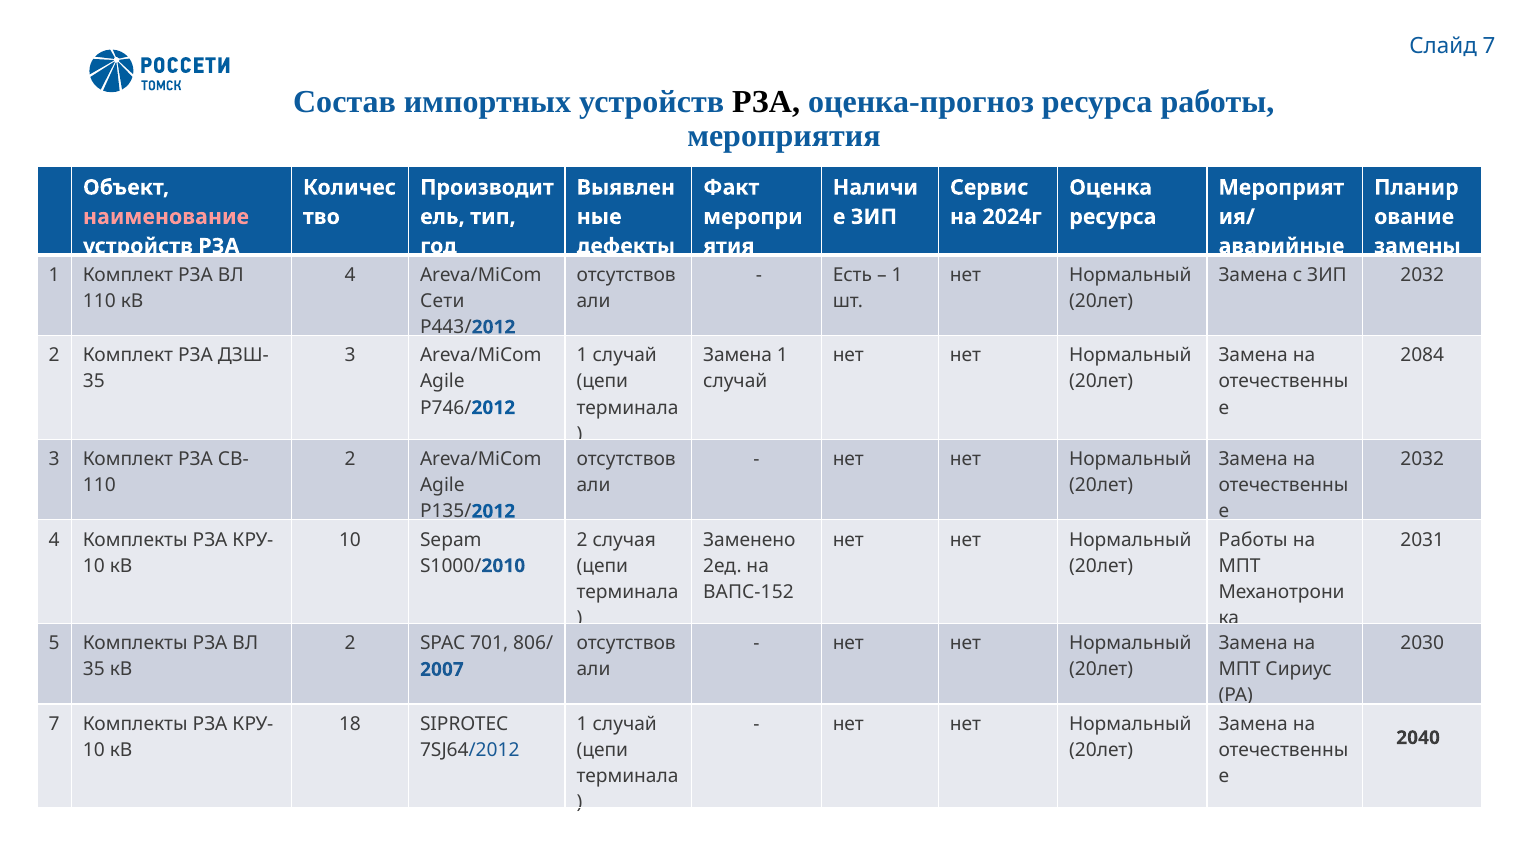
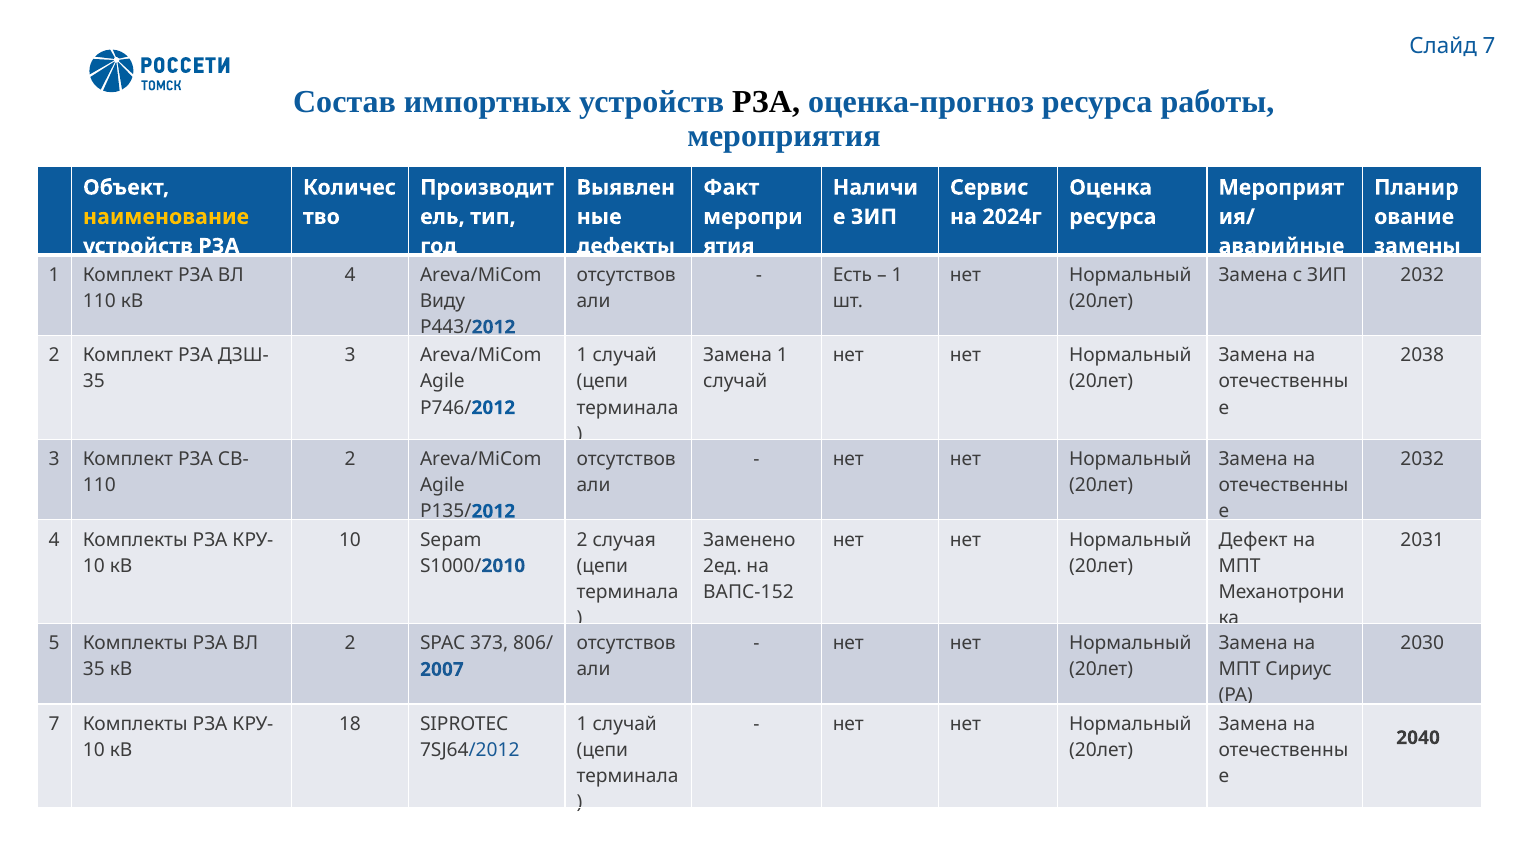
наименование colour: pink -> yellow (166, 217)
Сети: Сети -> Виду (443, 301)
2084: 2084 -> 2038 (1422, 356)
Работы: Работы -> Дефект (1253, 540)
701: 701 -> 373 (489, 644)
